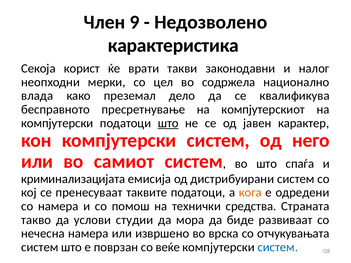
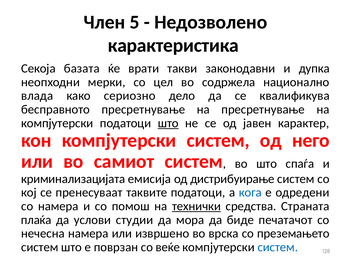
9: 9 -> 5 (135, 22)
корист: корист -> базата (82, 68)
налог: налог -> дупка (314, 68)
преземал: преземал -> сериозно (130, 96)
на компјутерскиот: компјутерскиот -> пресретнување (263, 110)
дистрибуирани: дистрибуирани -> дистрибуирање (232, 179)
кога colour: orange -> blue (250, 193)
технички underline: none -> present (196, 206)
такво: такво -> плаќа (36, 220)
развиваат: развиваат -> печатачот (286, 220)
отчукувањата: отчукувањата -> преземањето (293, 234)
